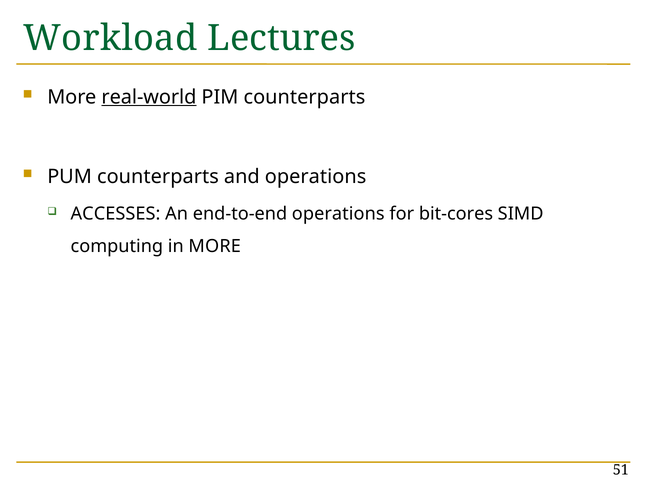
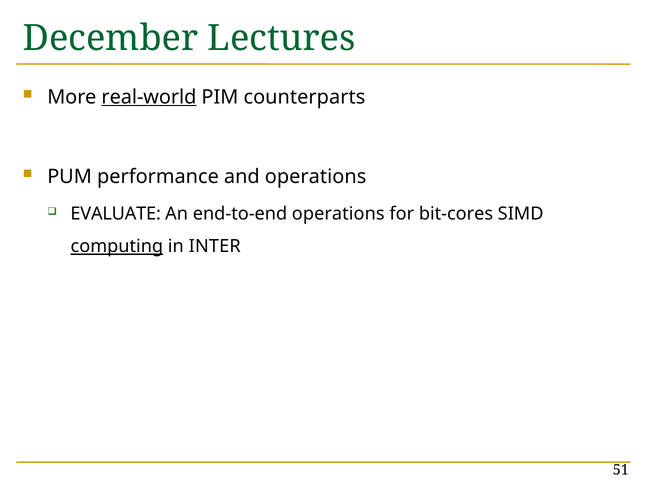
Workload: Workload -> December (111, 38)
PUM counterparts: counterparts -> performance (158, 177)
ACCESSES: ACCESSES -> EVALUATE (116, 214)
computing underline: none -> present (117, 246)
in MORE: MORE -> INTER (215, 246)
